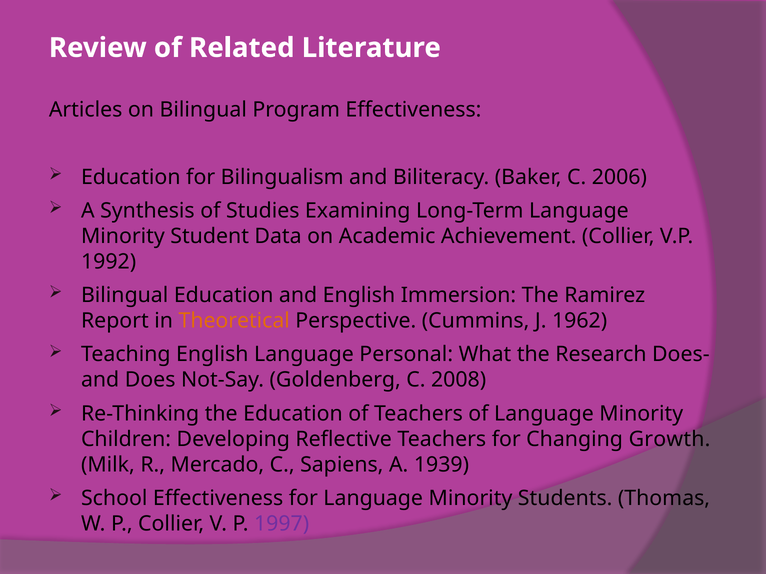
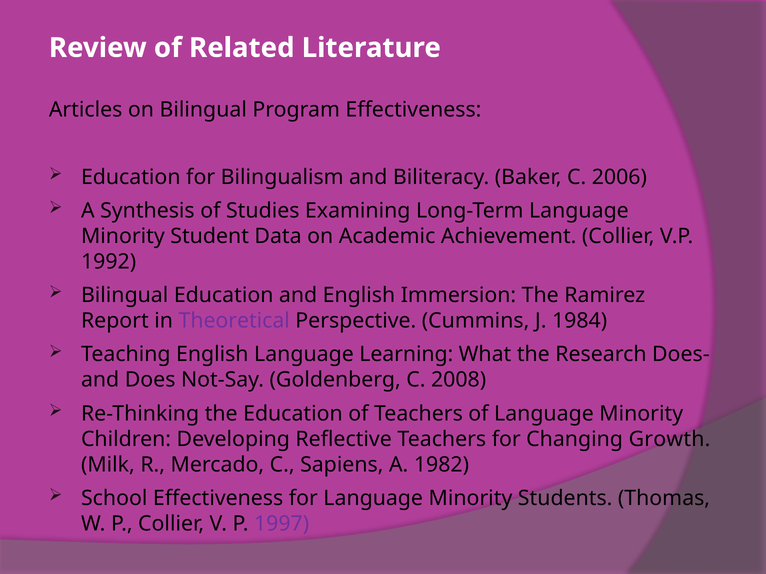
Theoretical colour: orange -> purple (234, 321)
1962: 1962 -> 1984 (580, 321)
Personal: Personal -> Learning (406, 355)
1939: 1939 -> 1982 (441, 465)
